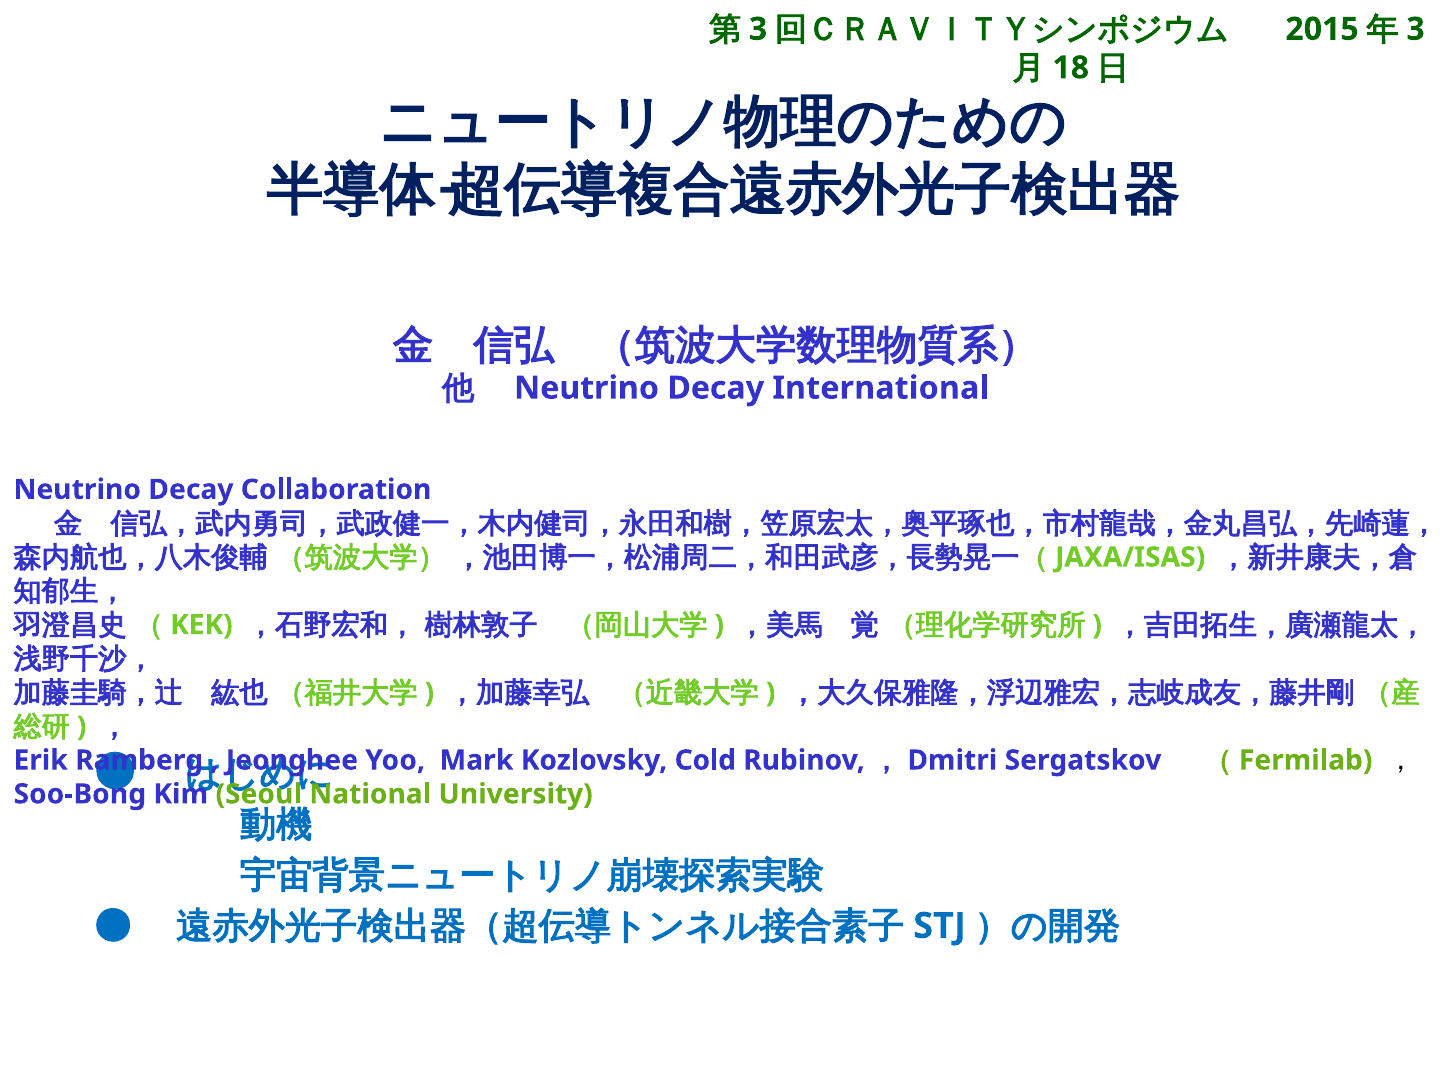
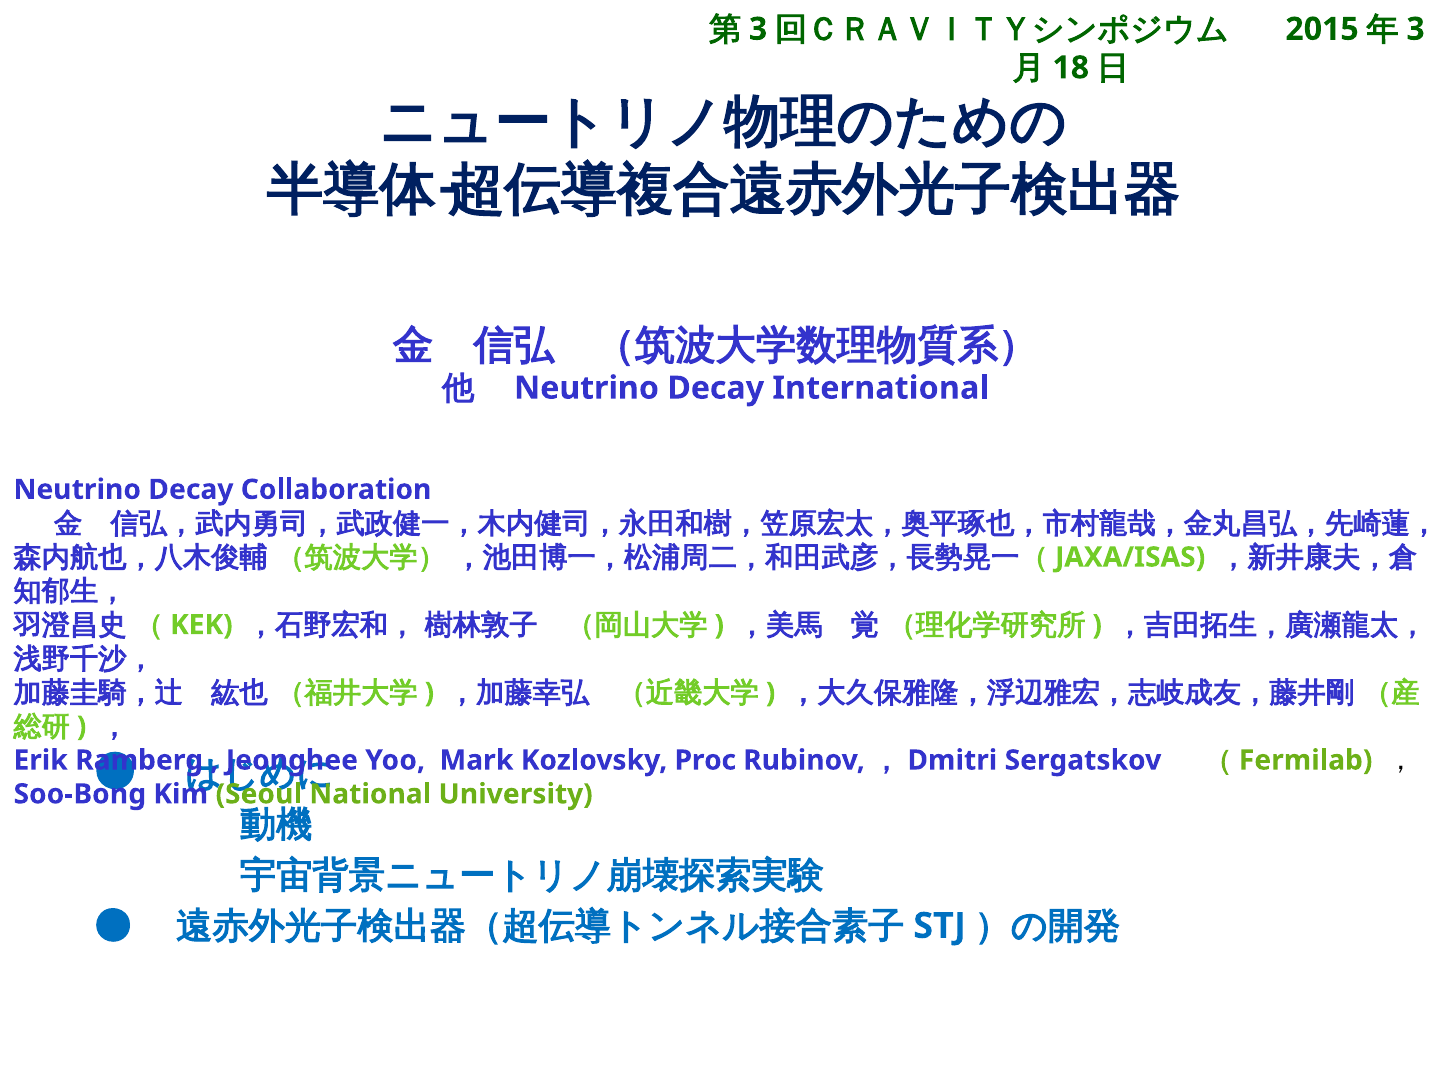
Cold: Cold -> Proc (705, 761)
